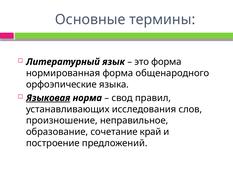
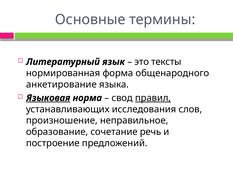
это форма: форма -> тексты (166, 62)
орфоэпические: орфоэпические -> анкетирование (61, 84)
правил underline: none -> present (153, 98)
край: край -> речь (151, 132)
